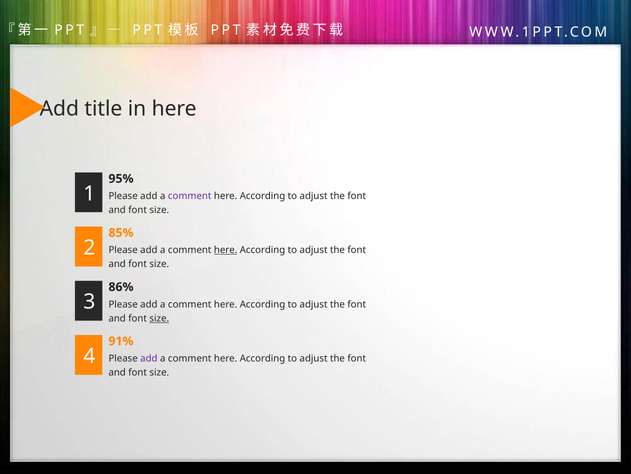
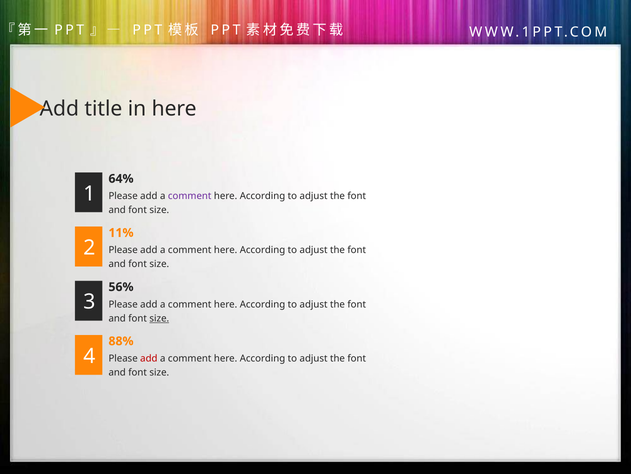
95%: 95% -> 64% (121, 178)
85%: 85% -> 11% (121, 232)
here underline: present -> none (226, 250)
86%: 86% -> 56% (121, 287)
91%: 91% -> 88% (121, 341)
add colour: purple -> red (149, 358)
